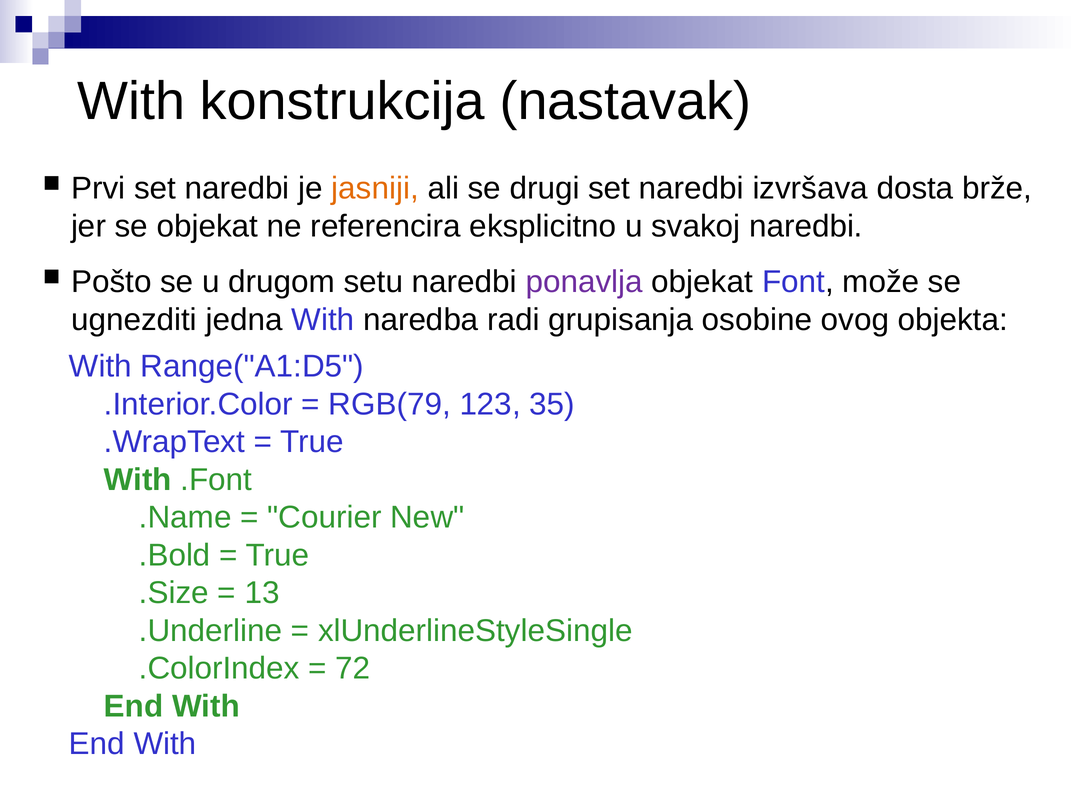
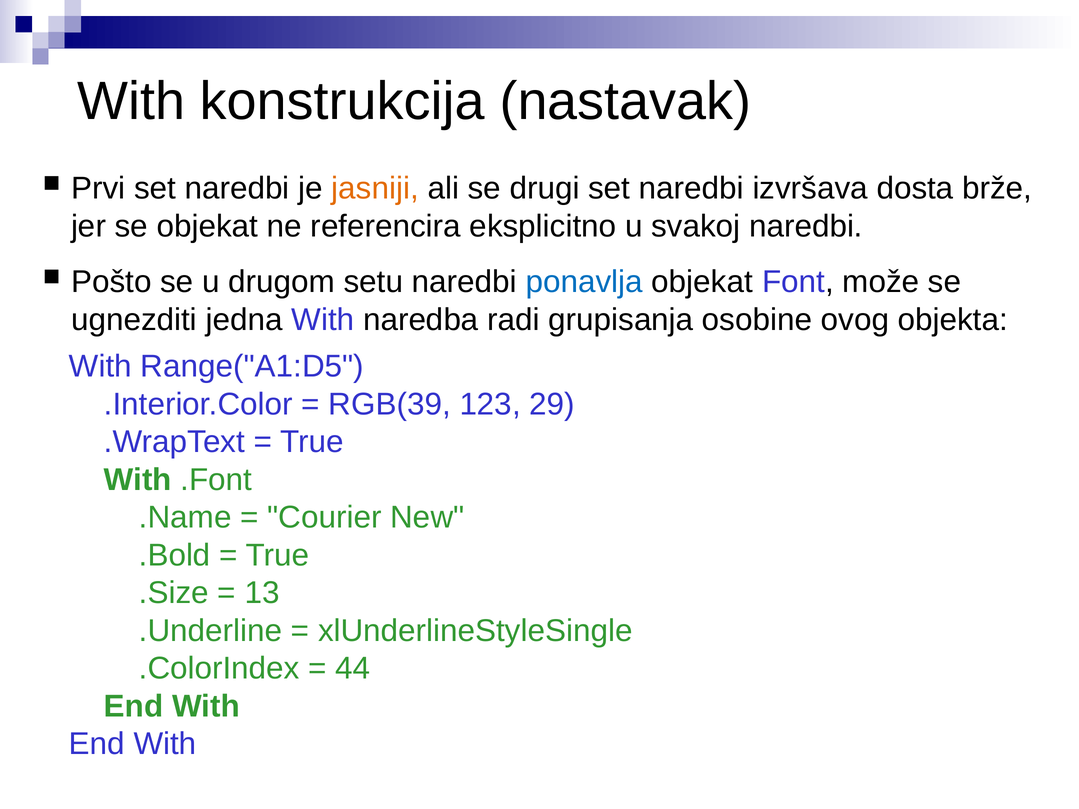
ponavlja colour: purple -> blue (584, 282)
RGB(79: RGB(79 -> RGB(39 (390, 404)
35: 35 -> 29 (552, 404)
72: 72 -> 44 (353, 669)
